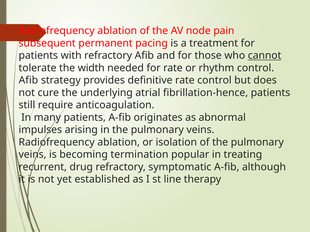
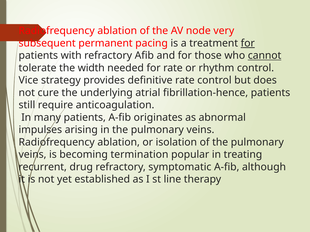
pain: pain -> very (224, 31)
for underline: none -> present (248, 43)
Afib: Afib -> Vice (28, 80)
